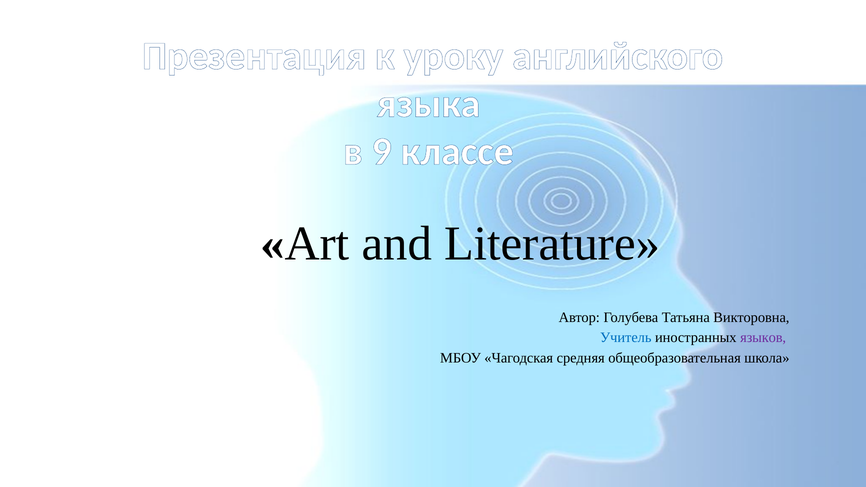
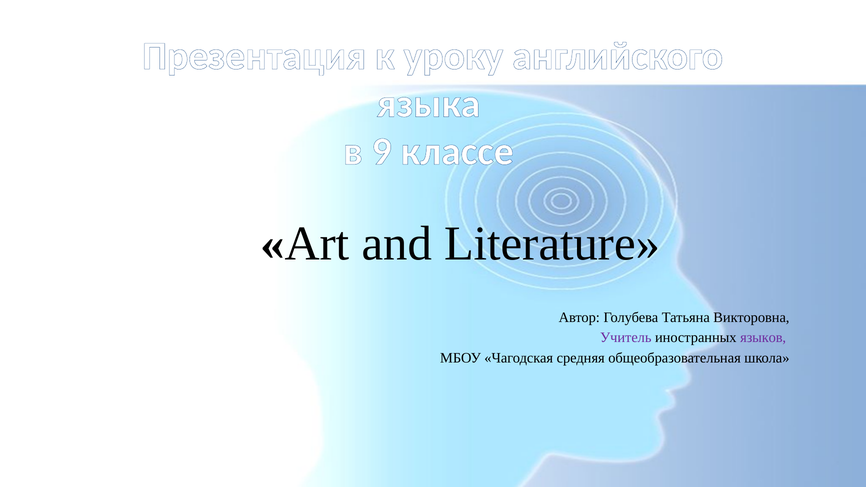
Учитель colour: blue -> purple (626, 338)
